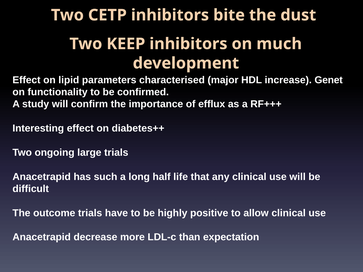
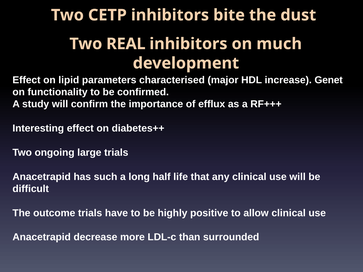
KEEP: KEEP -> REAL (126, 44)
expectation: expectation -> surrounded (231, 237)
